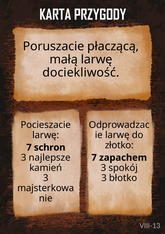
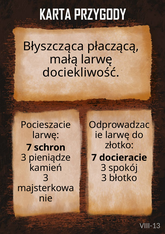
Poruszacie: Poruszacie -> Błyszcząca (53, 46)
najlepsze: najlepsze -> pieniądze (50, 158)
zapachem: zapachem -> docieracie (123, 158)
